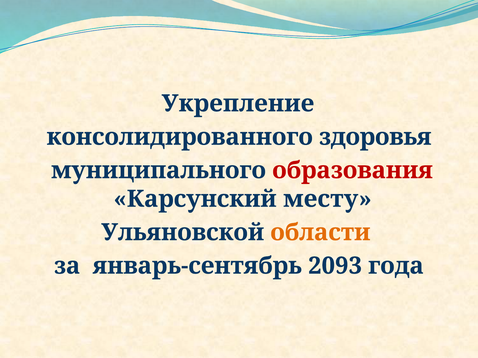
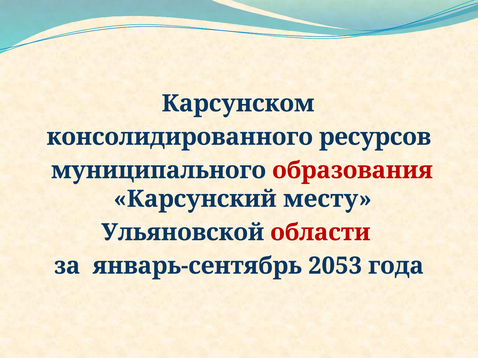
Укрепление: Укрепление -> Карсунском (238, 104)
здоровья: здоровья -> ресурсов (375, 137)
области colour: orange -> red (320, 233)
2093: 2093 -> 2053 (335, 266)
